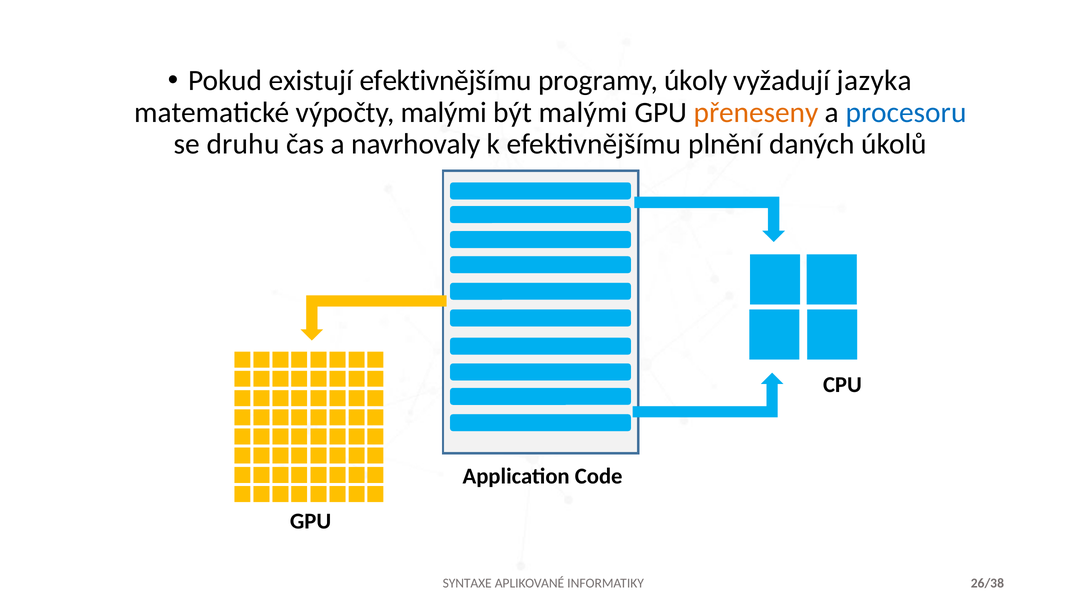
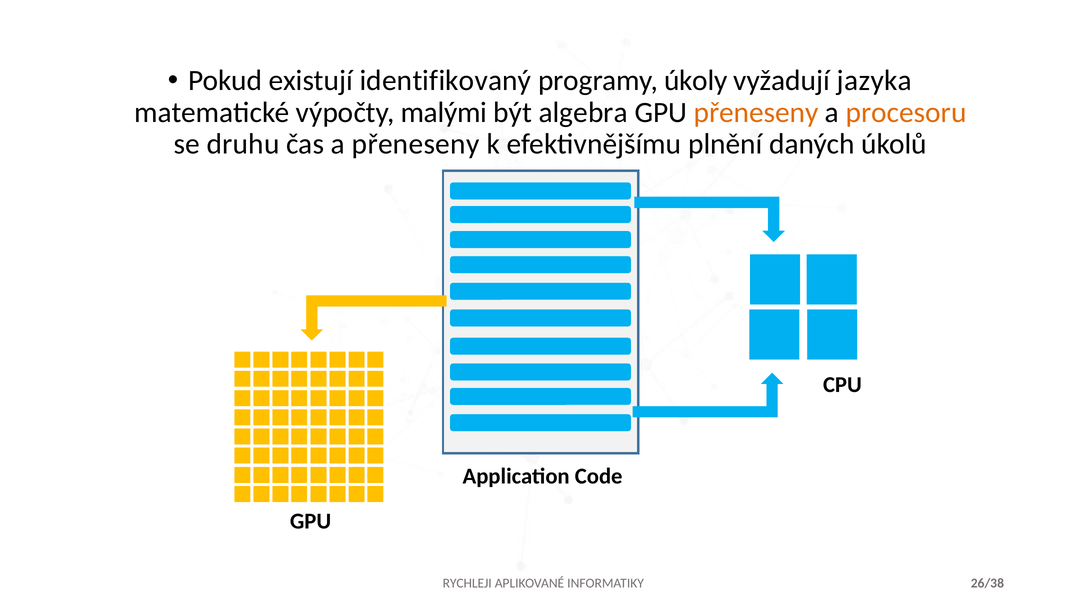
existují efektivnějšímu: efektivnějšímu -> identifikovaný (445, 81)
být malými: malými -> algebra (583, 112)
procesoru colour: blue -> orange (906, 112)
a navrhovaly: navrhovaly -> přeneseny (416, 144)
SYNTAXE: SYNTAXE -> RYCHLEJI (467, 584)
